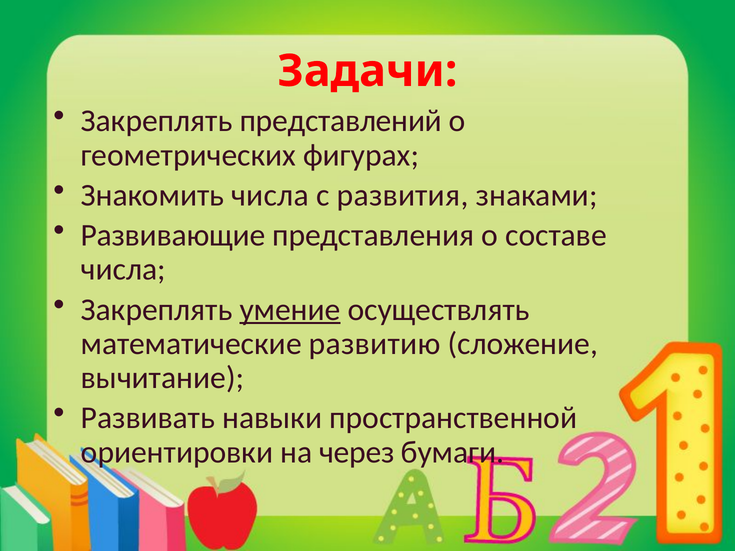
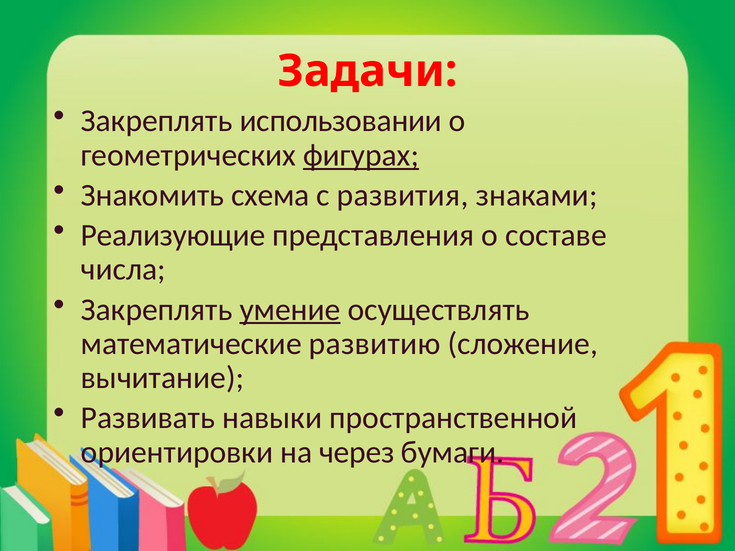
представлений: представлений -> использовании (341, 121)
фигурах underline: none -> present (361, 155)
Знакомить числа: числа -> схема (270, 195)
Развивающие: Развивающие -> Реализующие (173, 235)
